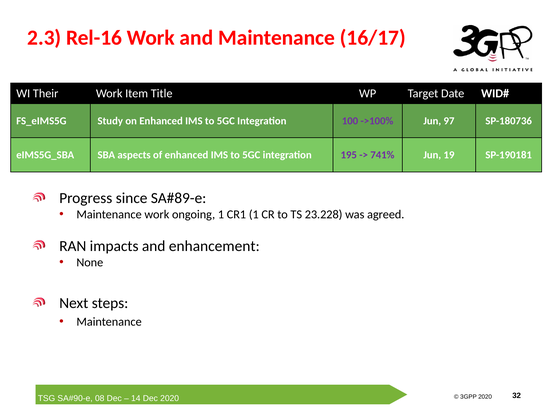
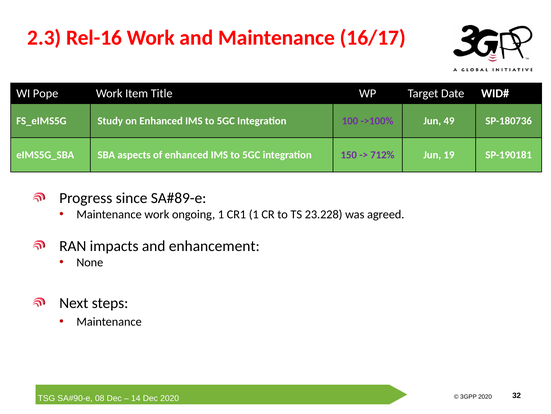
Their: Their -> Pope (46, 93)
97: 97 -> 49 (449, 121)
195: 195 -> 150 (349, 155)
741%: 741% -> 712% (382, 155)
